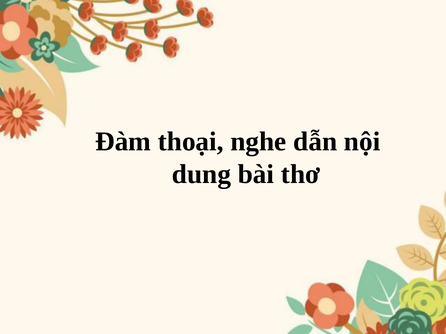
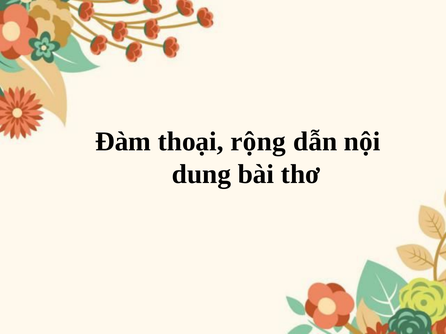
nghe: nghe -> rộng (258, 142)
